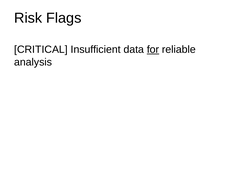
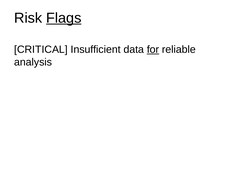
Flags underline: none -> present (64, 18)
